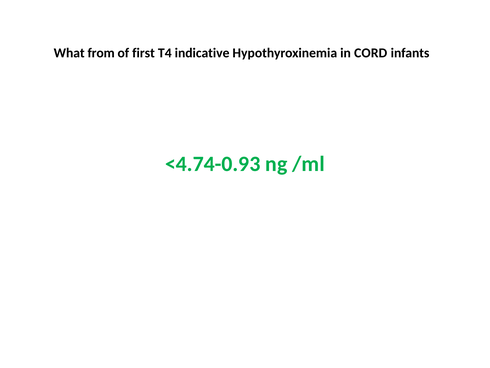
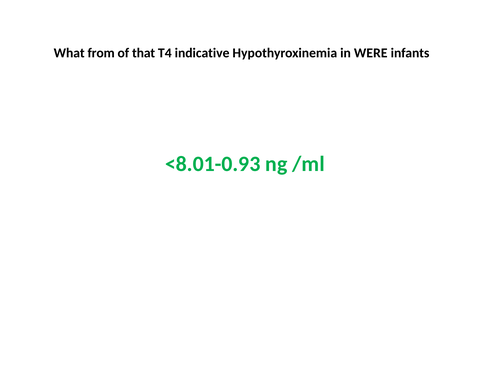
first: first -> that (144, 53)
CORD: CORD -> WERE (371, 53)
<4.74-0.93: <4.74-0.93 -> <8.01-0.93 (213, 164)
